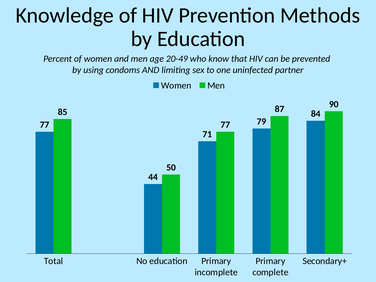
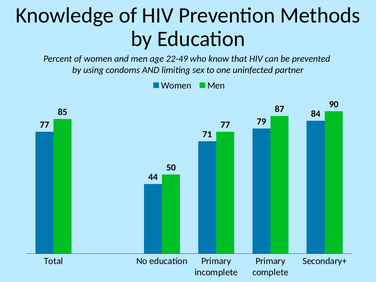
20-49: 20-49 -> 22-49 (177, 59)
